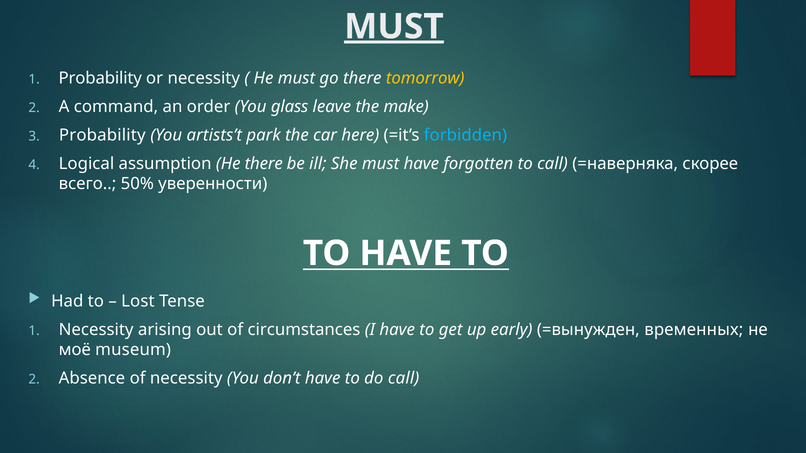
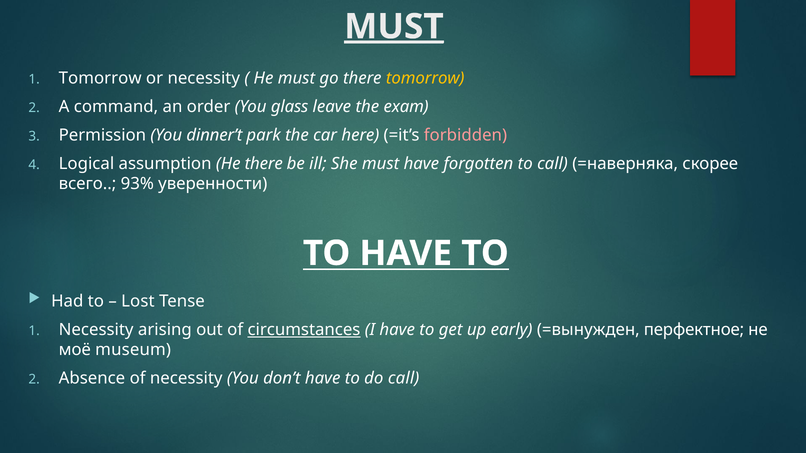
Probability: Probability -> Tomorrow (100, 78)
make: make -> exam (406, 107)
Probability: Probability -> Permission (102, 135)
artists’t: artists’t -> dinner’t (214, 135)
forbidden colour: light blue -> pink (465, 135)
50%: 50% -> 93% (137, 184)
circumstances underline: none -> present (304, 330)
временных: временных -> перфектное (694, 330)
